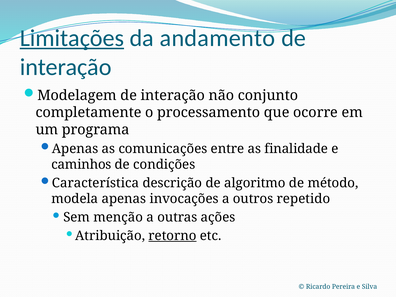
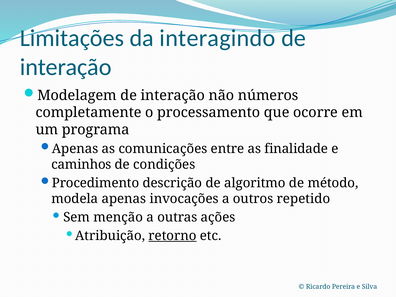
Limitações underline: present -> none (72, 38)
andamento: andamento -> interagindo (217, 38)
conjunto: conjunto -> números (268, 95)
Característica: Característica -> Procedimento (96, 183)
